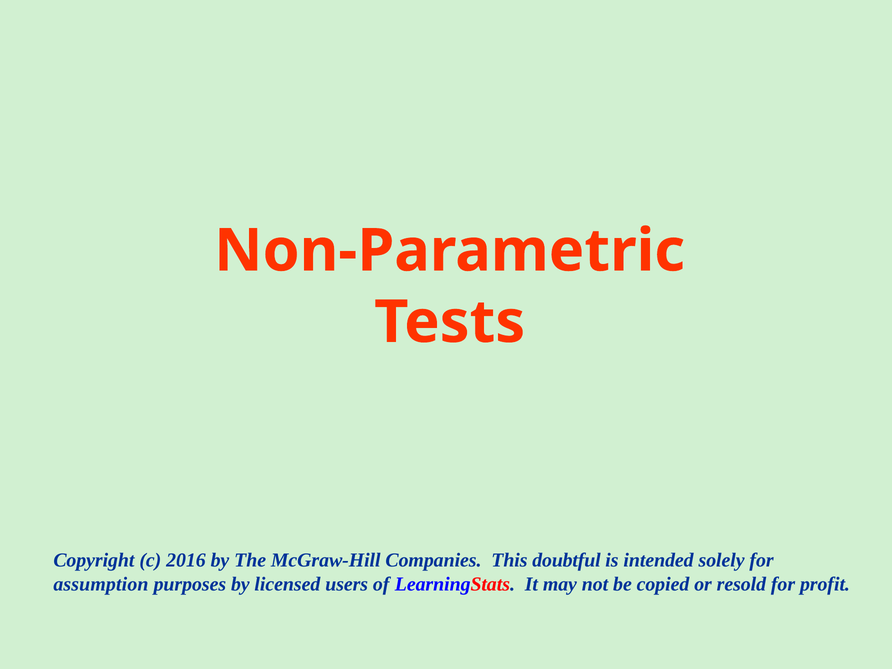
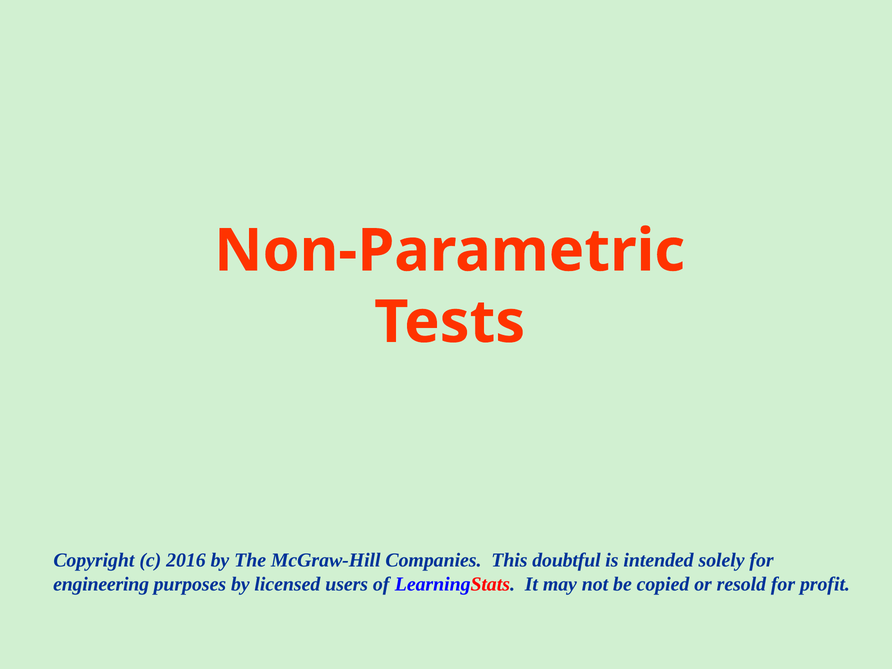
assumption: assumption -> engineering (101, 584)
